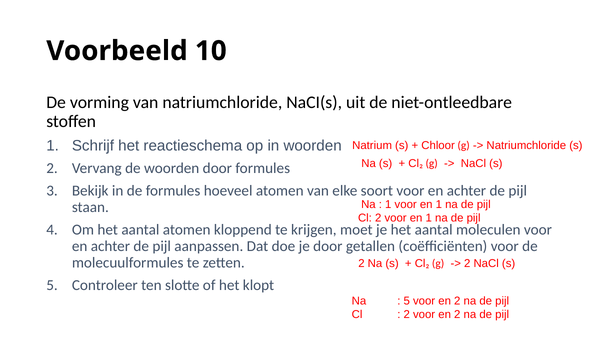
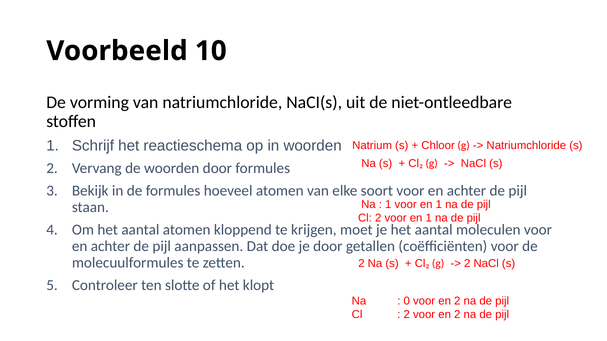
5: 5 -> 0 (407, 301)
